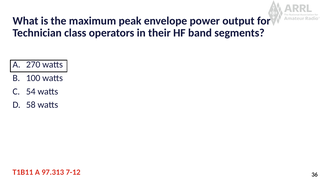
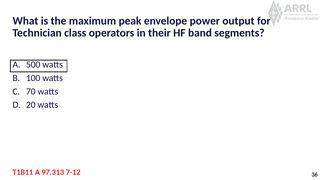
270: 270 -> 500 (33, 65)
54: 54 -> 70 (31, 91)
58: 58 -> 20 (31, 105)
